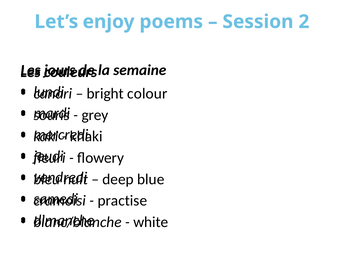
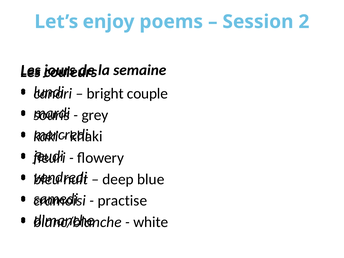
colour: colour -> couple (147, 94)
